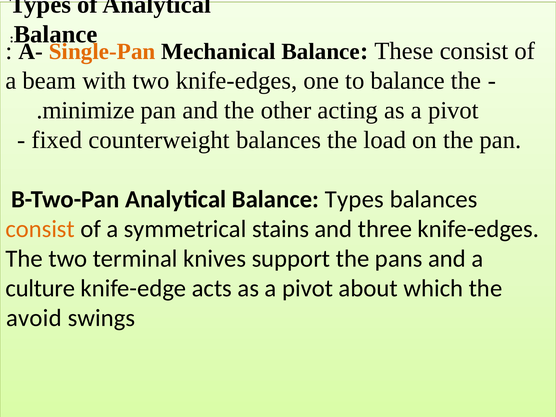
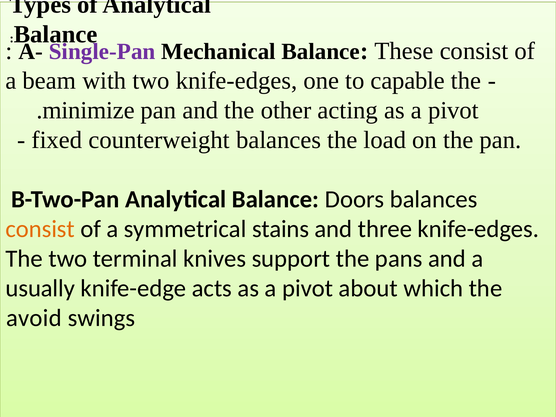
Single-Pan colour: orange -> purple (102, 51)
to balance: balance -> capable (408, 81)
Balance Types: Types -> Doors (355, 199)
culture: culture -> usually (40, 288)
